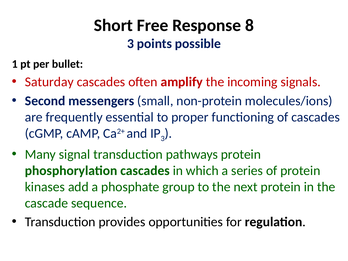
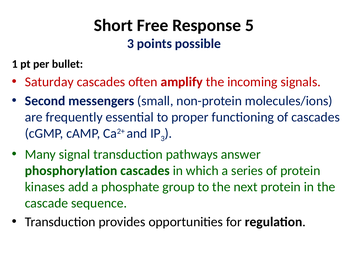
8: 8 -> 5 (249, 25)
pathways protein: protein -> answer (241, 154)
